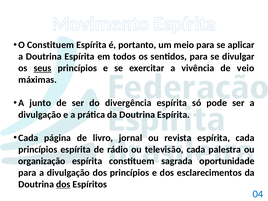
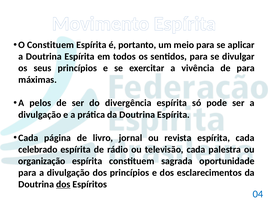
seus underline: present -> none (43, 68)
de veio: veio -> para (246, 68)
junto: junto -> pelos (40, 103)
princípios: princípios -> celebrado (38, 149)
